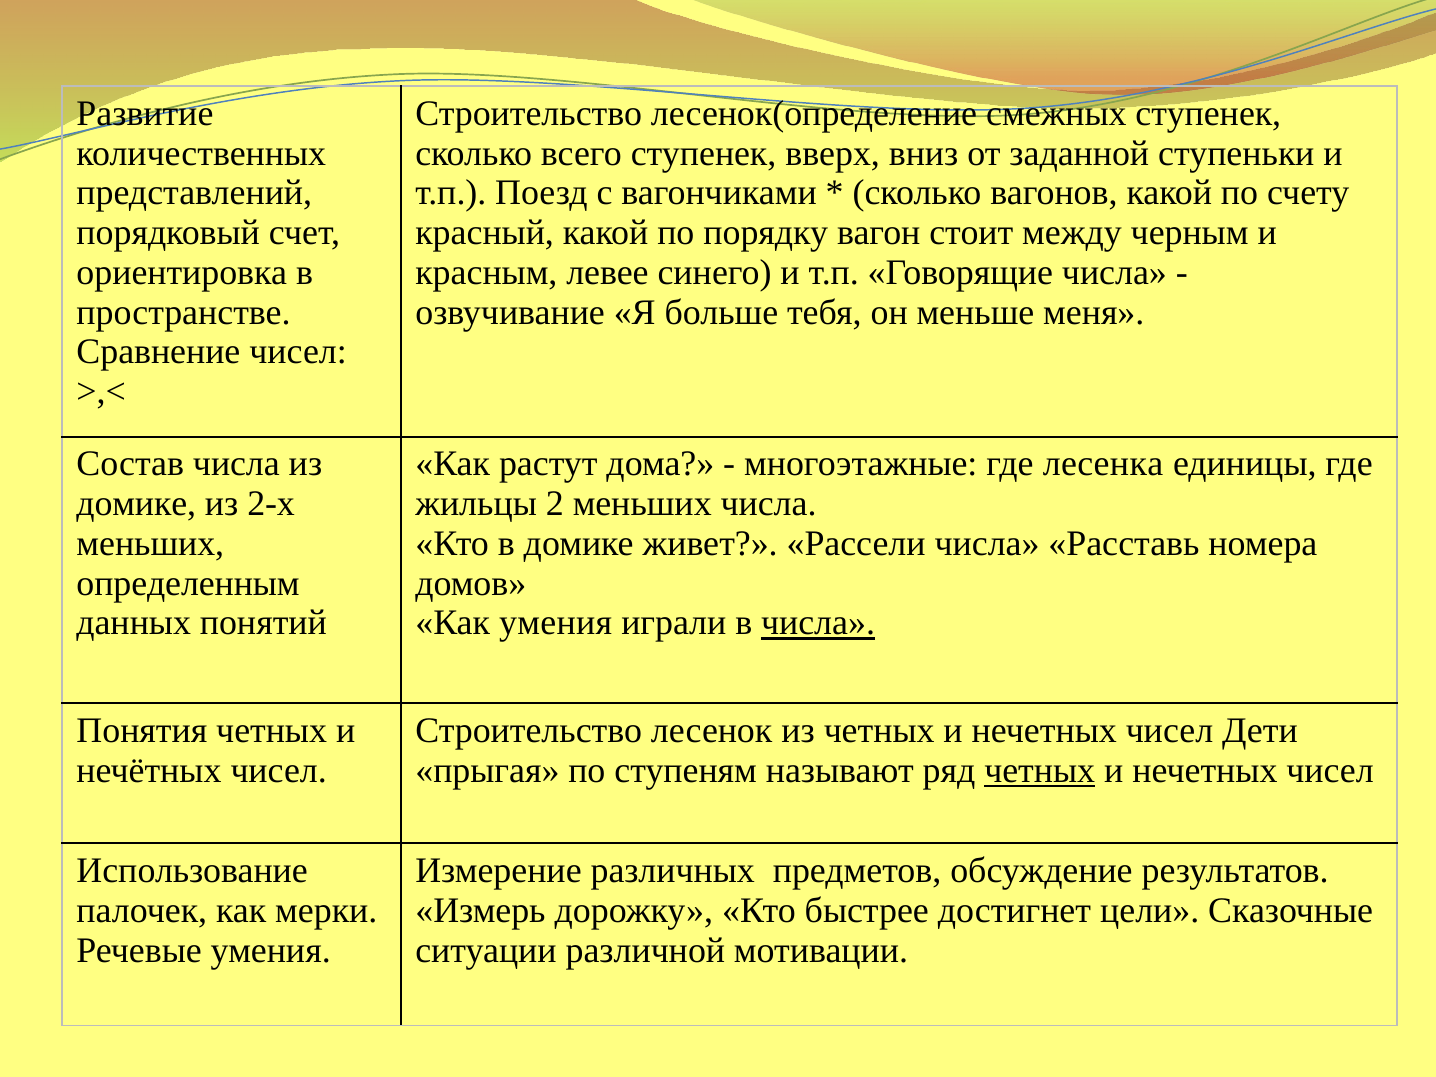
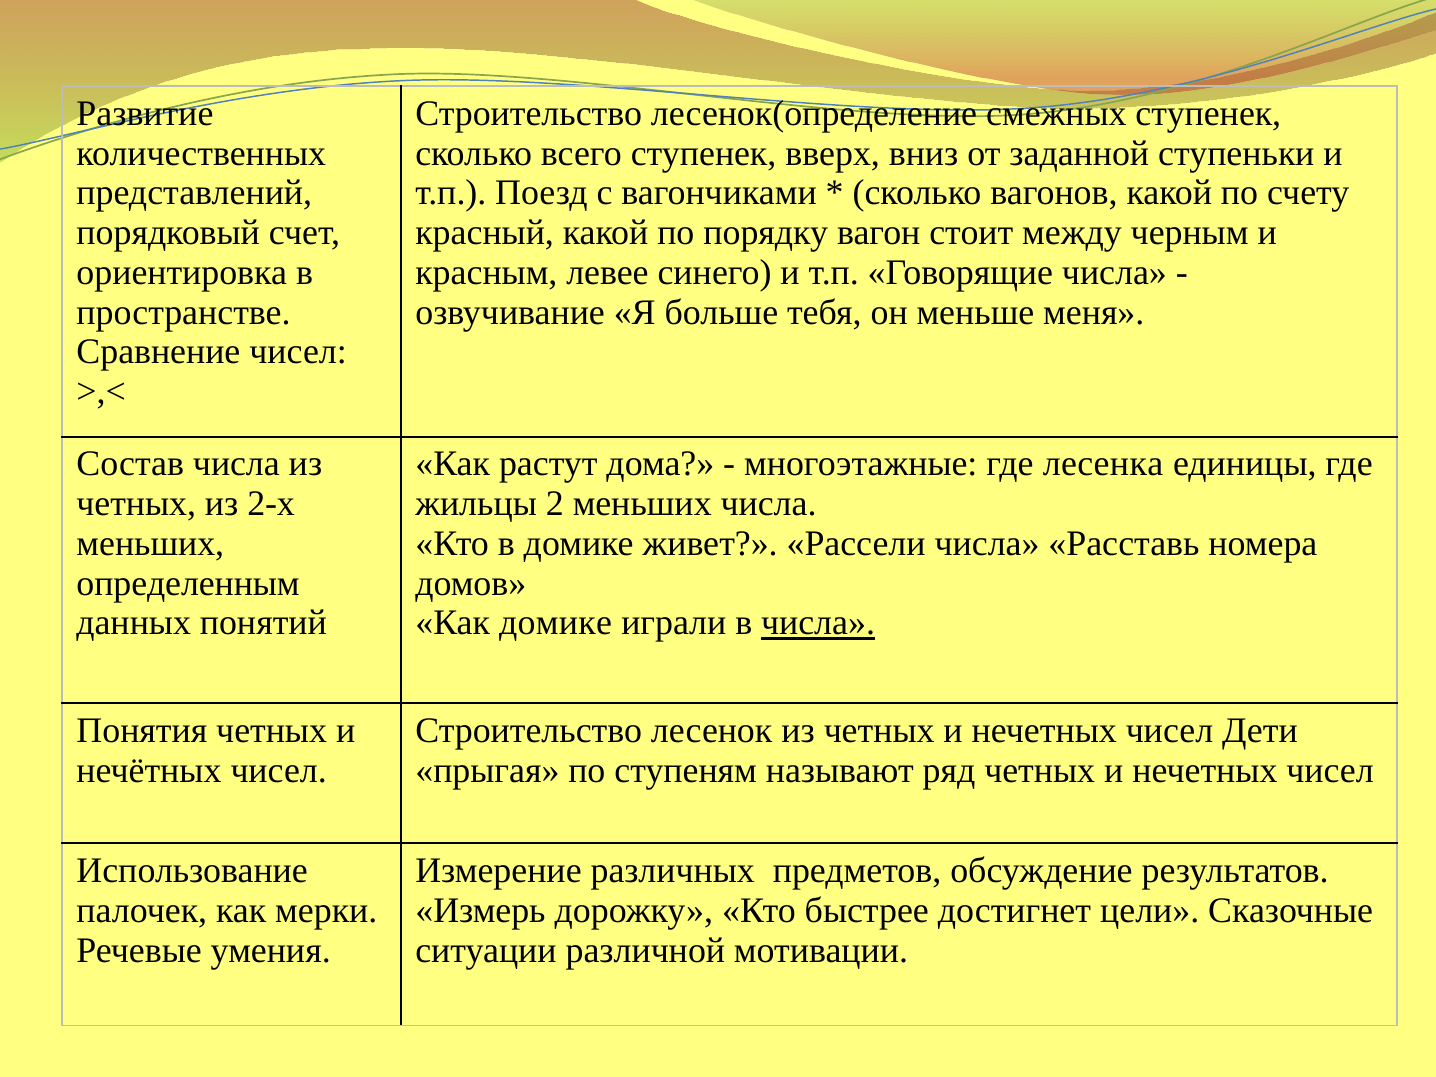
домике: домике -> четных (136, 504)
Как умения: умения -> домике (556, 623)
четных underline: present -> none (1040, 770)
